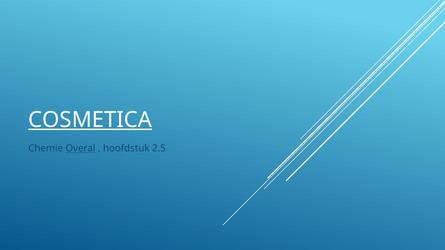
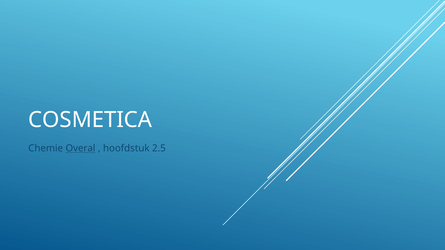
COSMETICA underline: present -> none (90, 120)
